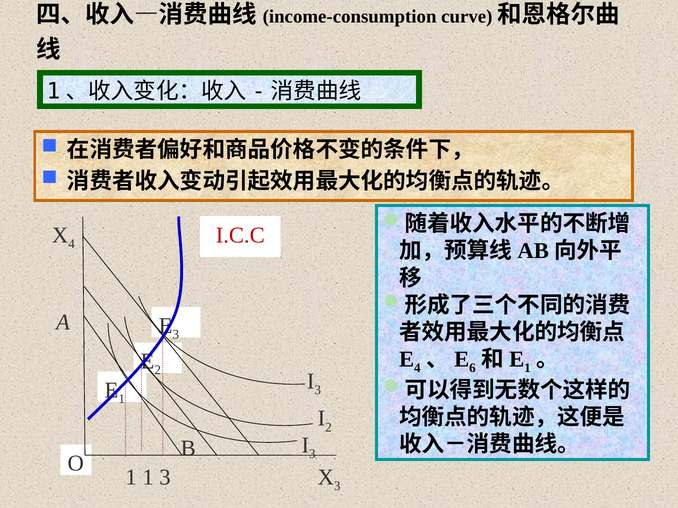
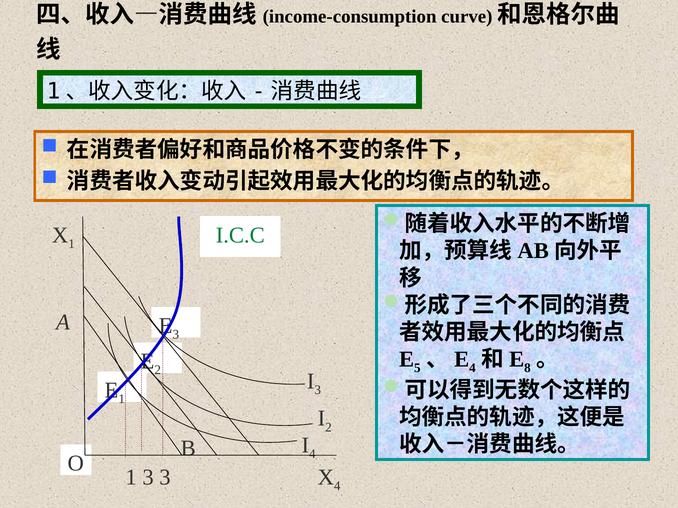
4: 4 -> 1 (72, 244)
I.C.C colour: red -> green (240, 235)
4: 4 -> 5 (417, 369)
6: 6 -> 4 (472, 369)
1: 1 -> 8 (527, 369)
3: 3 -> 4 (312, 454)
1 1: 1 -> 3 (148, 478)
3: 3 -> 4 (337, 486)
